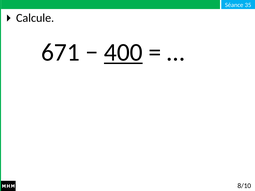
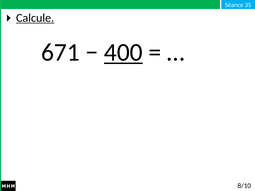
Calcule underline: none -> present (35, 18)
